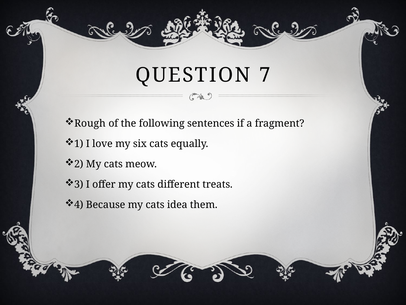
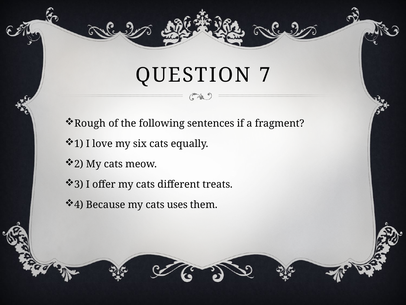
idea: idea -> uses (177, 204)
